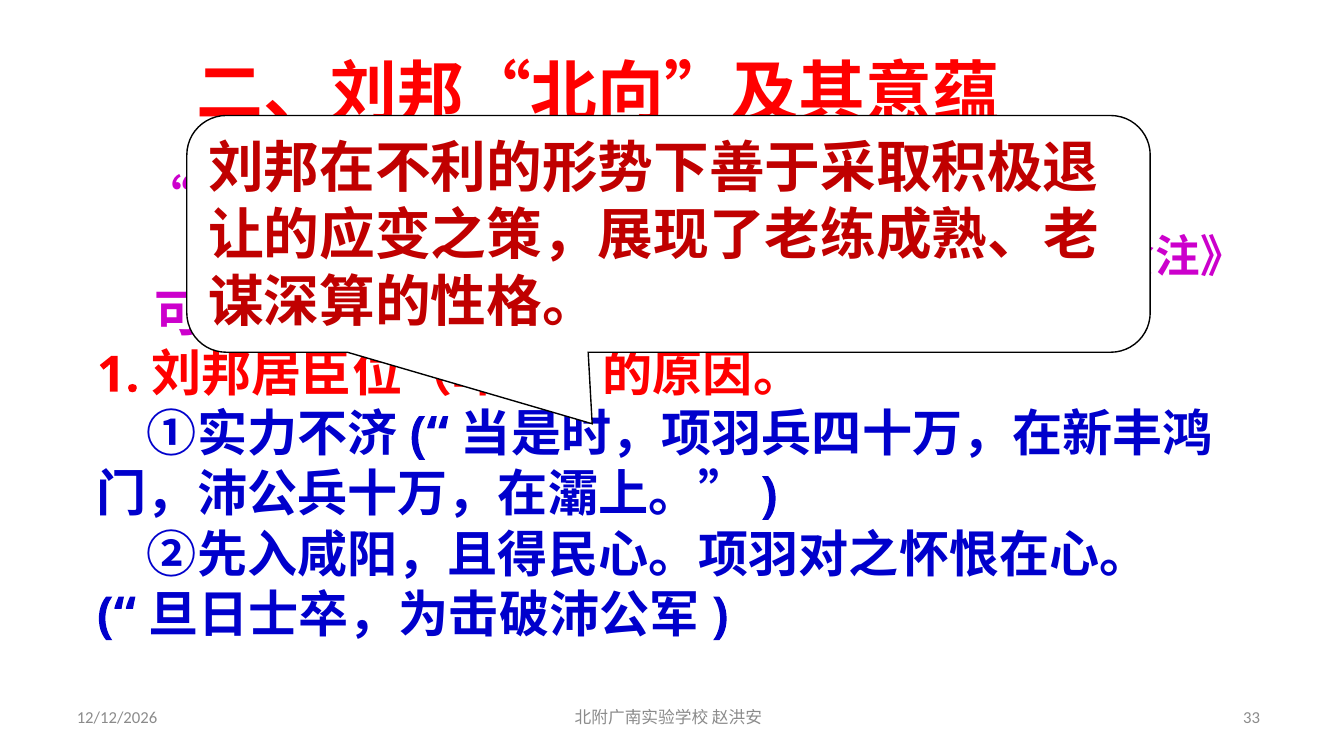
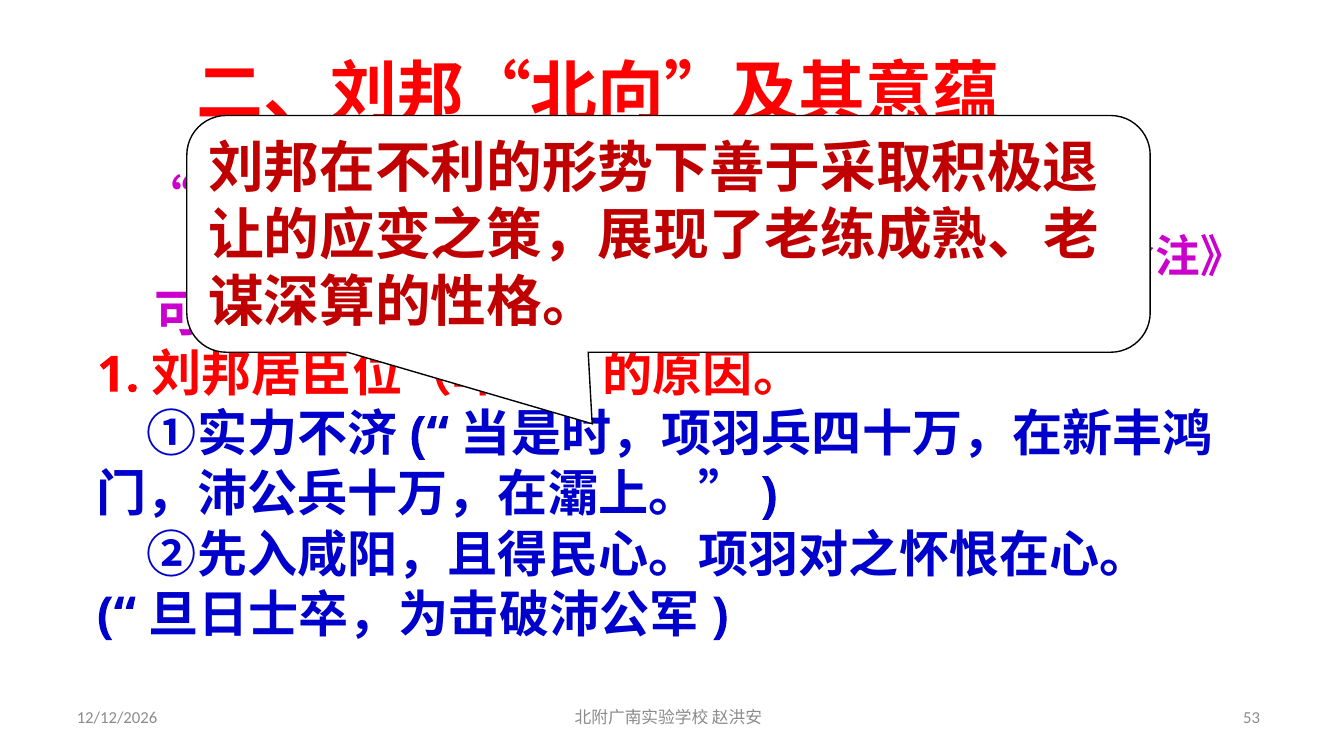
33: 33 -> 53 (1252, 718)
